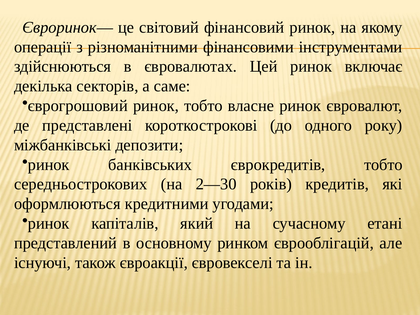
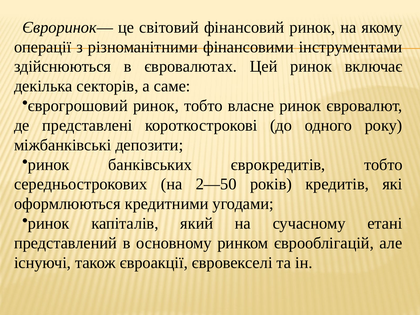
2—30: 2—30 -> 2—50 (216, 184)
